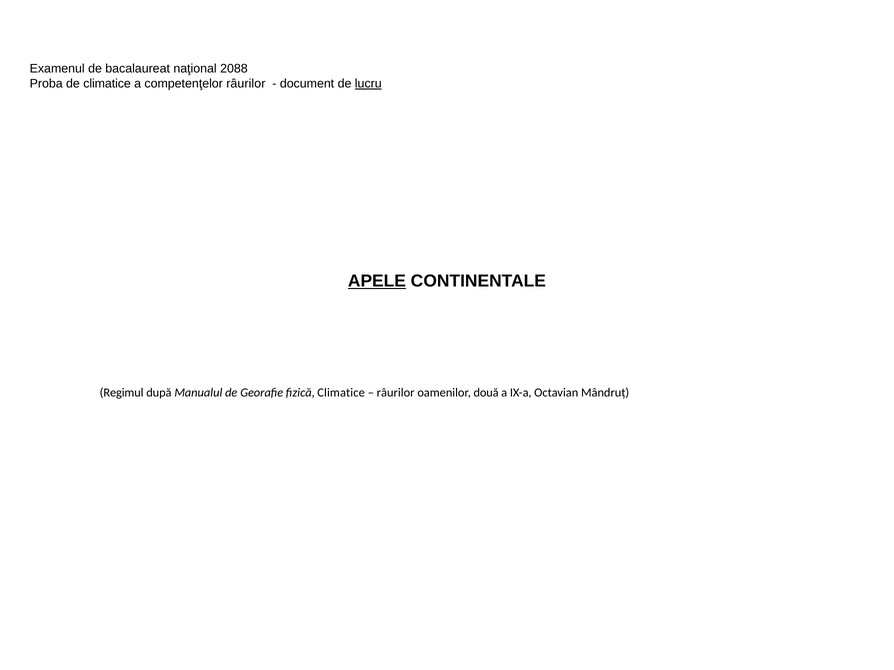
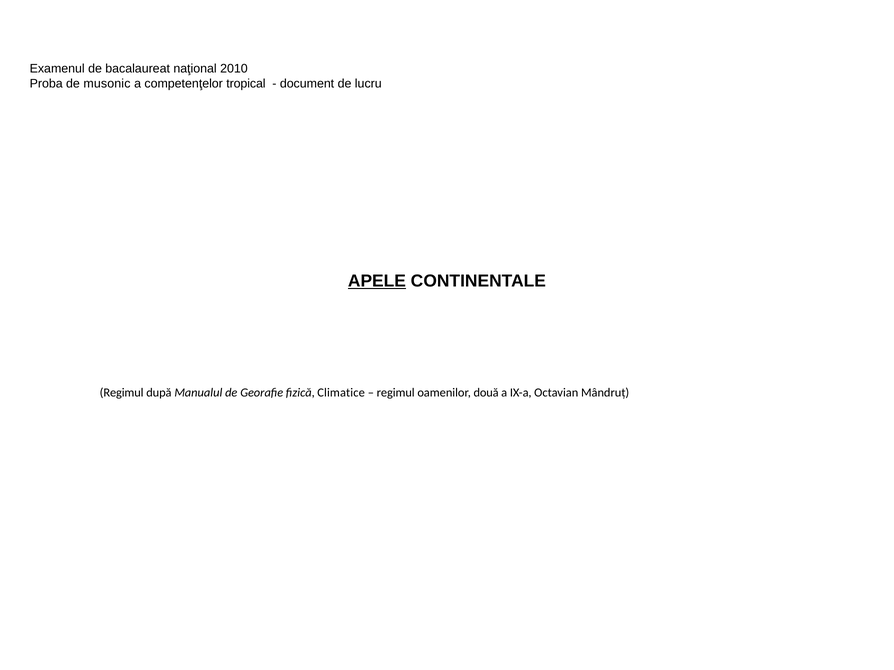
2088: 2088 -> 2010 (234, 69)
de climatice: climatice -> musonic (107, 84)
competenţelor râurilor: râurilor -> tropical (246, 84)
lucru underline: present -> none (368, 84)
râurilor: râurilor -> regimul (396, 393)
